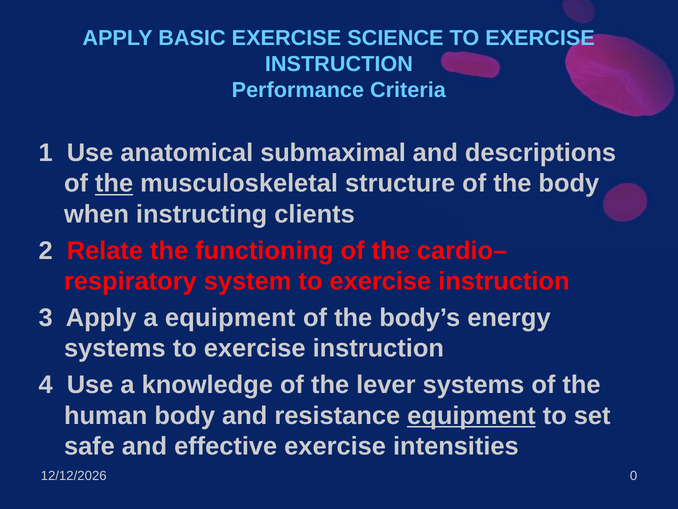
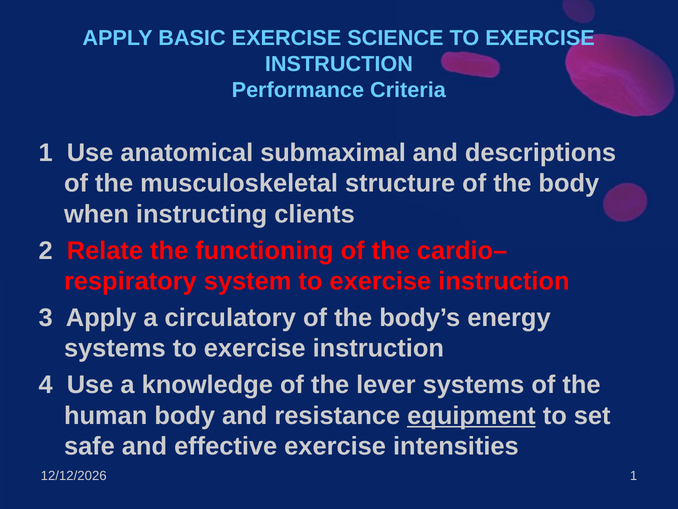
the underline: present -> none (114, 183)
a equipment: equipment -> circulatory (230, 318)
0: 0 -> 1 (634, 475)
